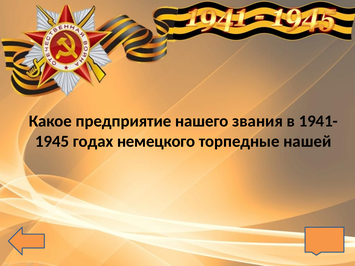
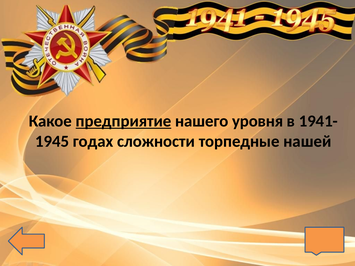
предприятие underline: none -> present (123, 121)
звания: звания -> уровня (258, 121)
немецкого: немецкого -> сложности (156, 141)
